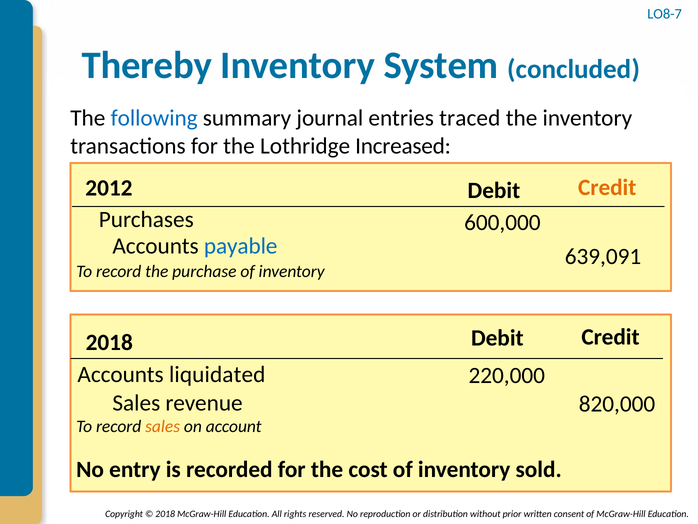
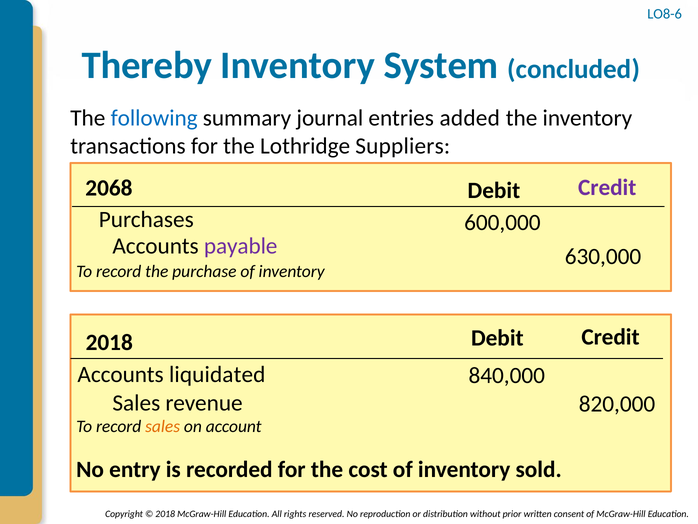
LO8-7: LO8-7 -> LO8-6 (665, 14)
traced: traced -> added (470, 118)
Increased: Increased -> Suppliers (403, 146)
2012: 2012 -> 2068 (109, 188)
Credit colour: orange -> purple (607, 187)
payable colour: blue -> purple (241, 246)
639,091: 639,091 -> 630,000 (603, 256)
220,000: 220,000 -> 840,000 (507, 375)
